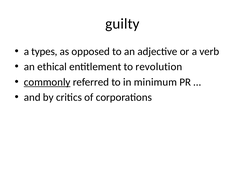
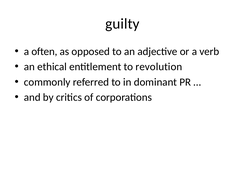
types: types -> often (44, 51)
commonly underline: present -> none (47, 82)
minimum: minimum -> dominant (155, 82)
